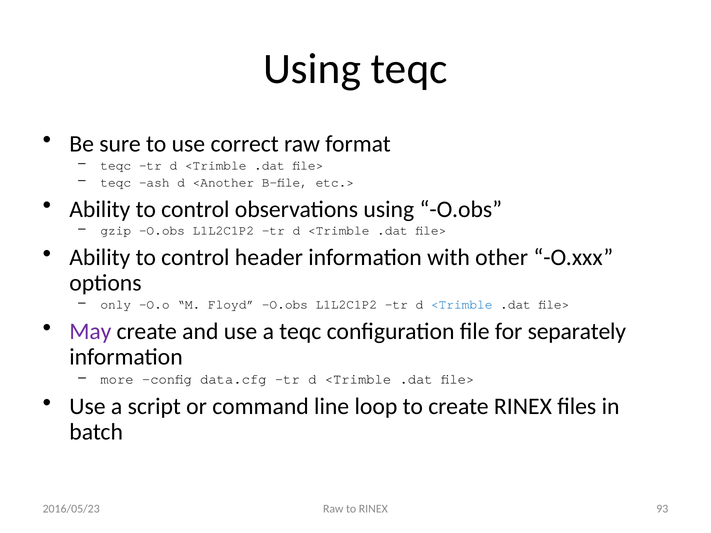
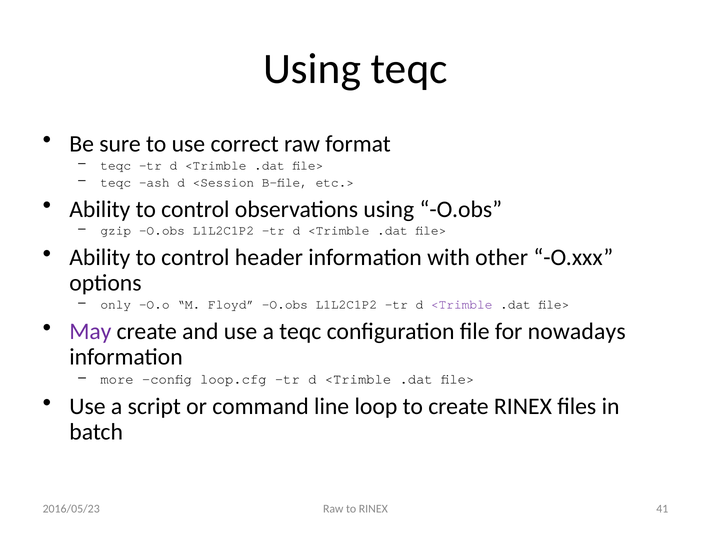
<Another: <Another -> <Session (223, 182)
<Trimble colour: blue -> purple (462, 305)
separately: separately -> nowadays (577, 332)
data.cfg: data.cfg -> loop.cfg (233, 379)
93: 93 -> 41 (662, 509)
